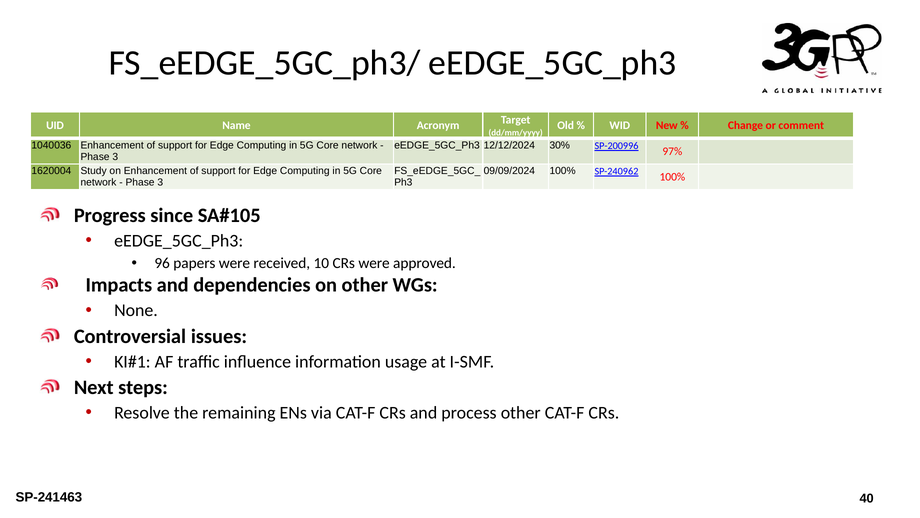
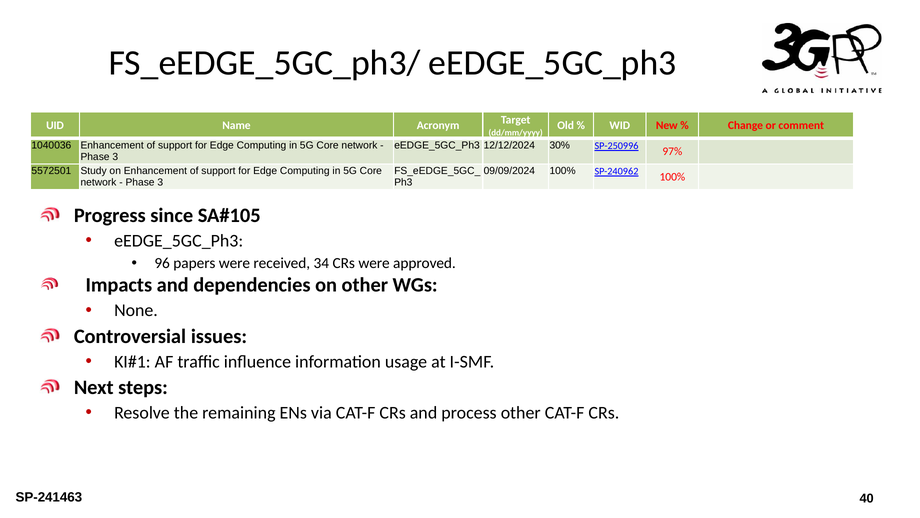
SP-200996: SP-200996 -> SP-250996 (617, 146)
1620004: 1620004 -> 5572501 (51, 171)
10: 10 -> 34 (321, 263)
